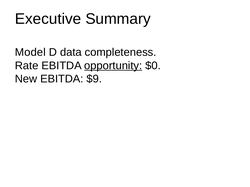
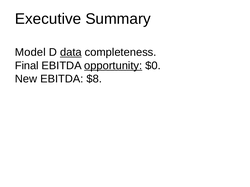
data underline: none -> present (71, 52)
Rate: Rate -> Final (27, 66)
$9: $9 -> $8 (94, 79)
